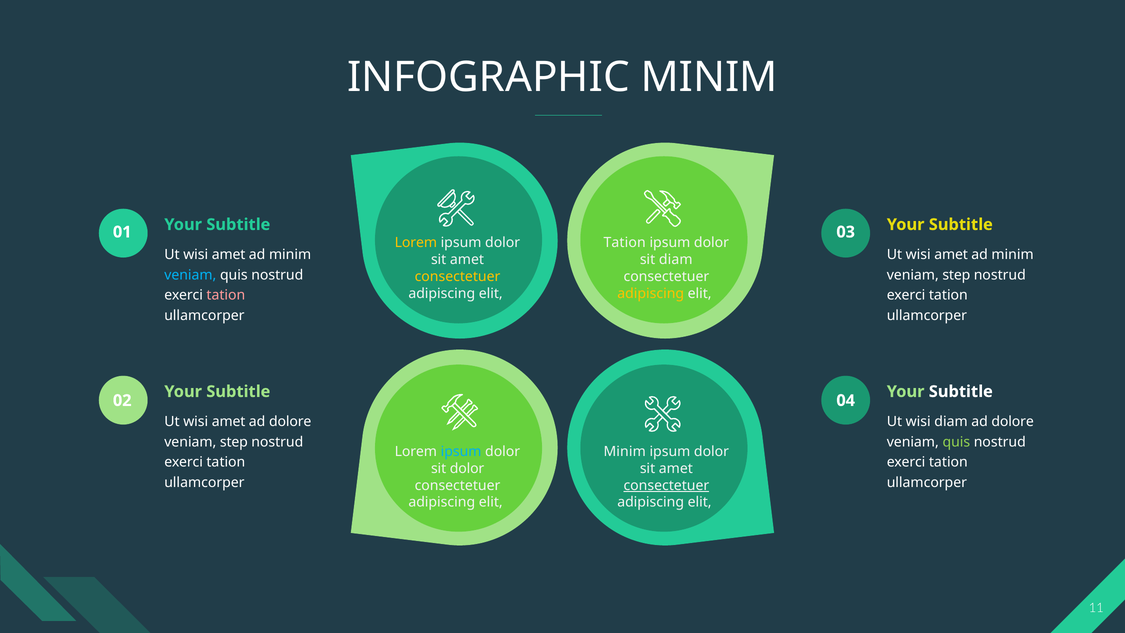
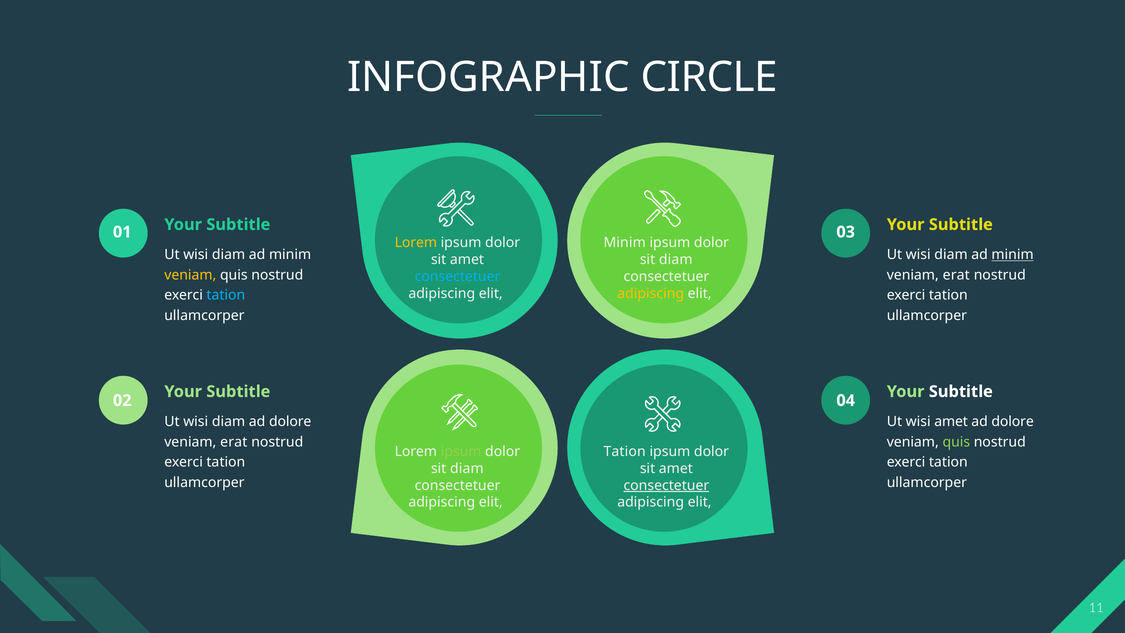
INFOGRAPHIC MINIM: MINIM -> CIRCLE (709, 77)
Tation: Tation -> Minim (625, 243)
amet: amet -> diam (229, 255)
amet: amet -> diam (951, 255)
minim underline: none -> present (1013, 255)
veniam colour: light blue -> yellow (190, 275)
step: step -> erat (956, 275)
consectetuer colour: yellow -> light blue (457, 276)
tation colour: pink -> light blue (226, 295)
amet: amet -> diam (229, 422)
wisi diam: diam -> amet (951, 422)
step: step -> erat (234, 442)
ipsum colour: light blue -> light green (461, 451)
Minim: Minim -> Tation (625, 451)
dolor: dolor -> diam (467, 468)
